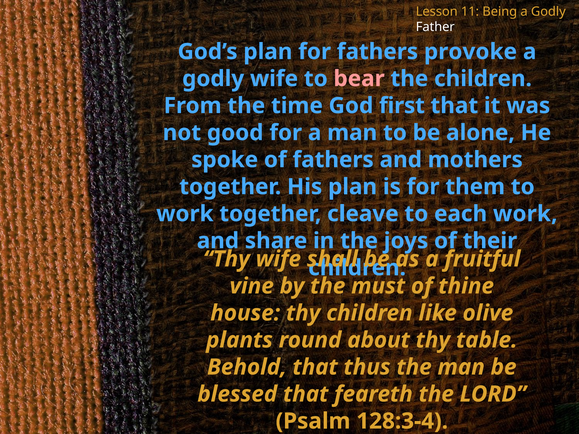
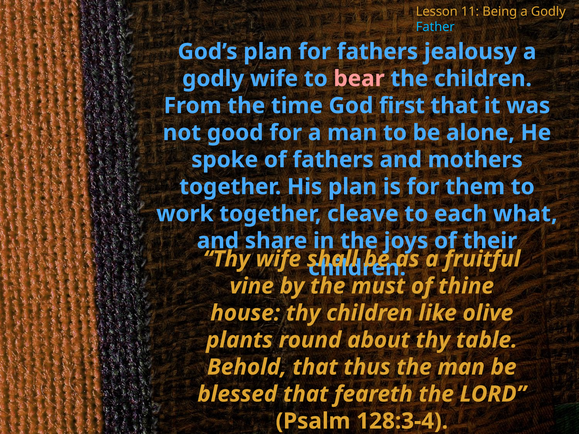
Father colour: white -> light blue (435, 27)
provoke: provoke -> jealousy (471, 52)
each work: work -> what (525, 214)
